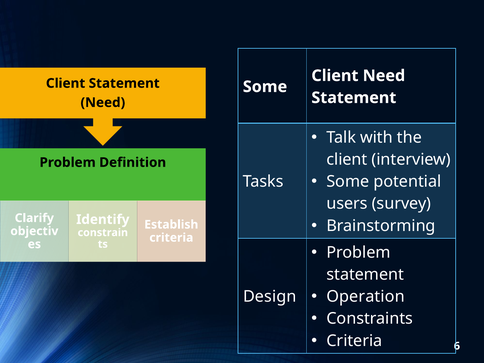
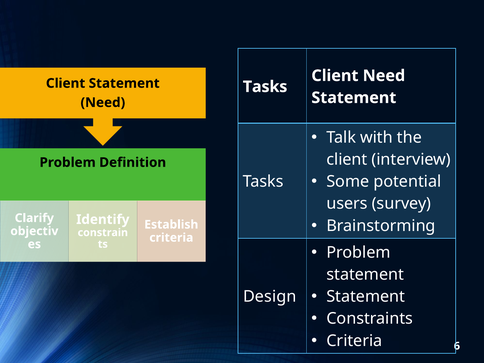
Some: Some -> Tasks (265, 87)
Operation: Operation -> Statement (366, 297)
